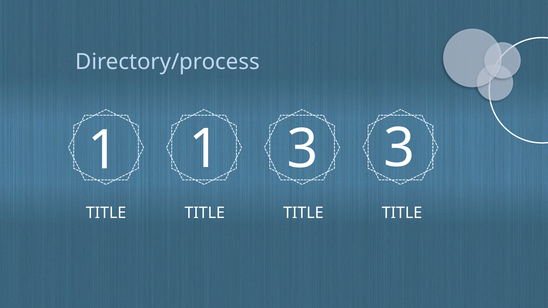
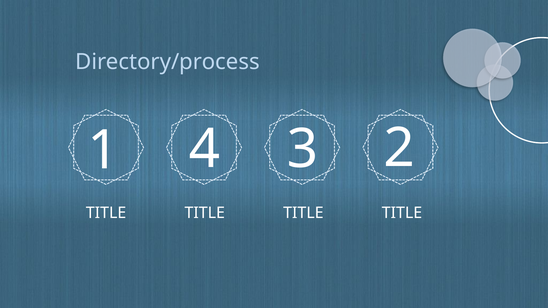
1 1: 1 -> 4 (205, 149)
3 3: 3 -> 2 (399, 148)
